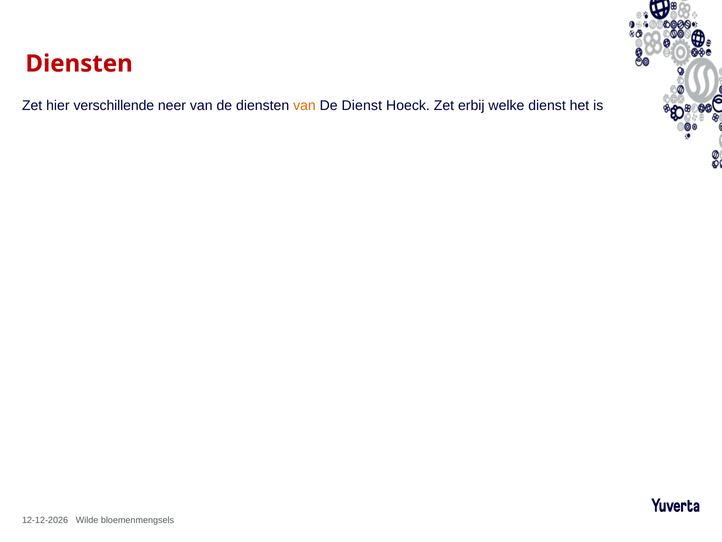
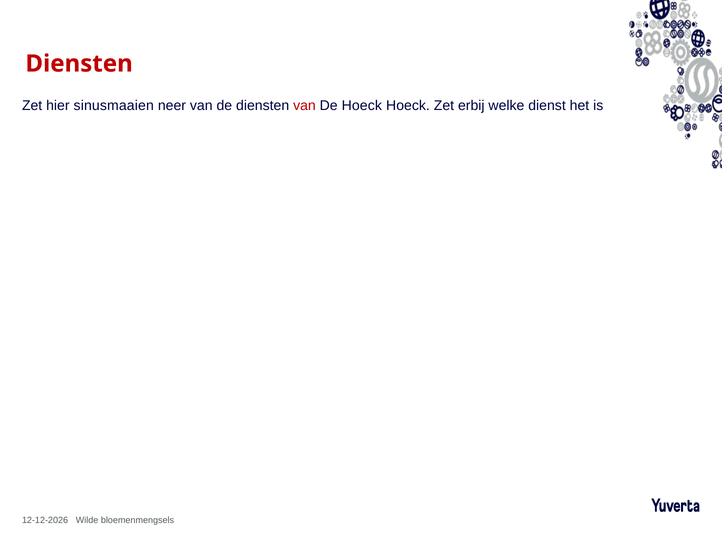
verschillende: verschillende -> sinusmaaien (114, 106)
van colour: orange -> red (304, 106)
De Dienst: Dienst -> Hoeck (362, 106)
